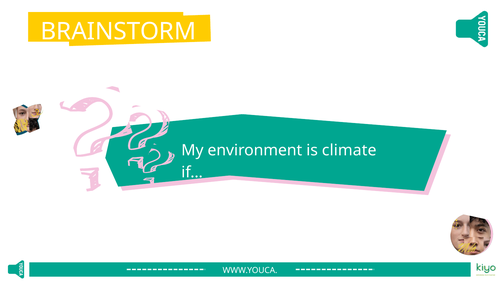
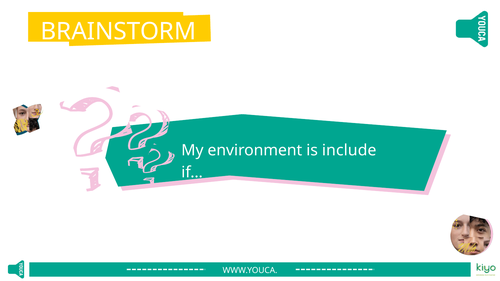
climate: climate -> include (349, 150)
